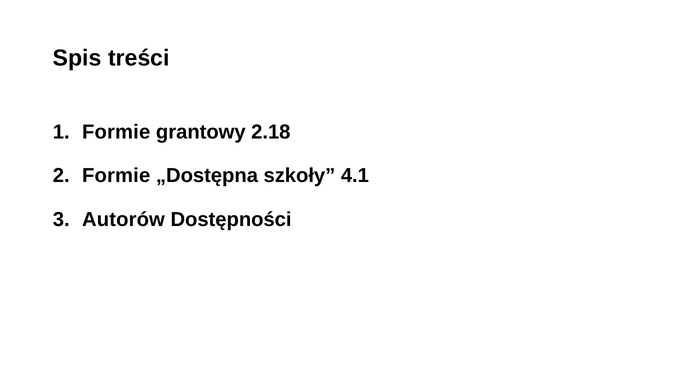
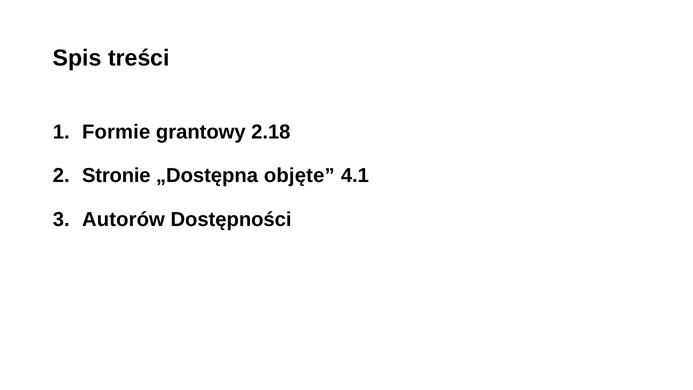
Formie: Formie -> Stronie (116, 176)
szkoły: szkoły -> objęte (299, 176)
